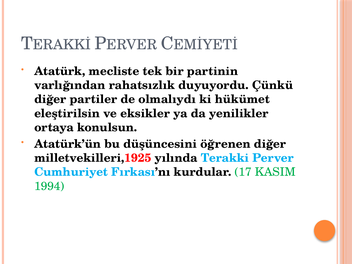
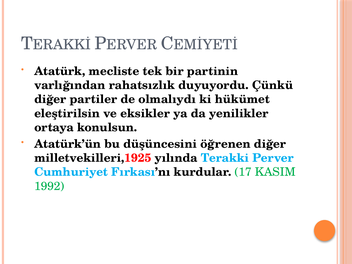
1994: 1994 -> 1992 (49, 186)
